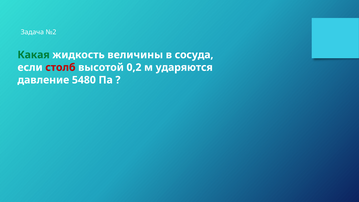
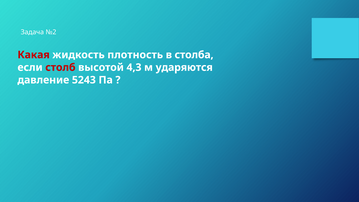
Какая colour: green -> red (34, 55)
величины: величины -> плотность (135, 55)
сосуда: сосуда -> столба (194, 55)
0,2: 0,2 -> 4,3 (134, 67)
5480: 5480 -> 5243 (84, 80)
